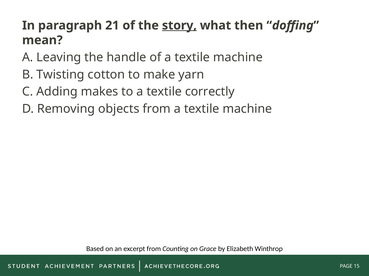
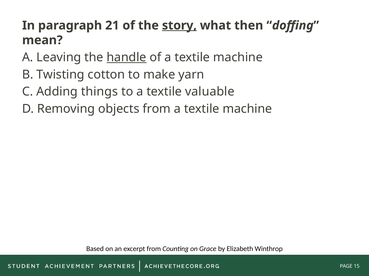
handle underline: none -> present (127, 57)
makes: makes -> things (99, 92)
correctly: correctly -> valuable (210, 92)
